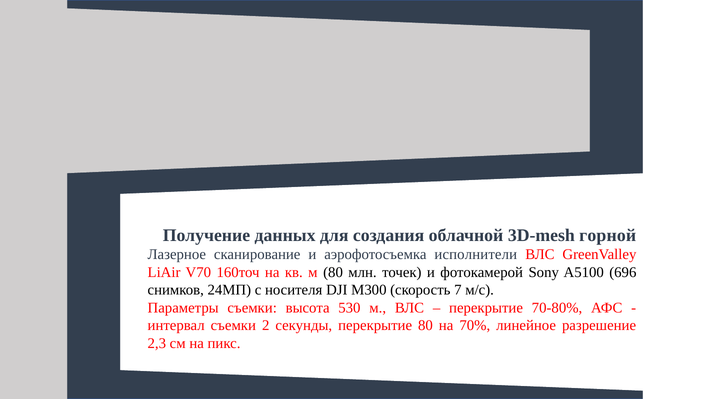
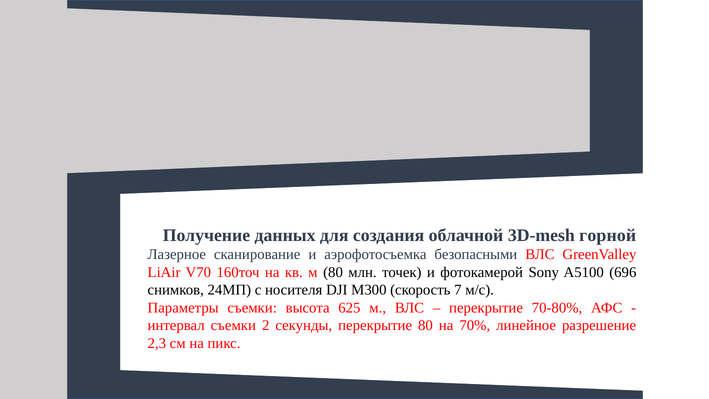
исполнители: исполнители -> безопасными (476, 254)
530: 530 -> 625 (349, 308)
